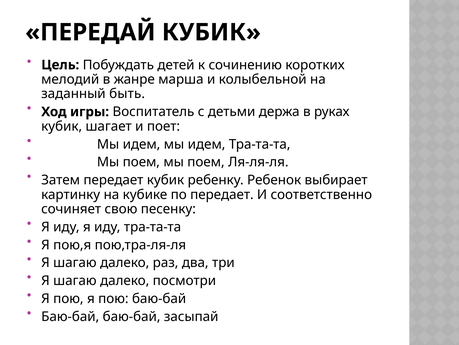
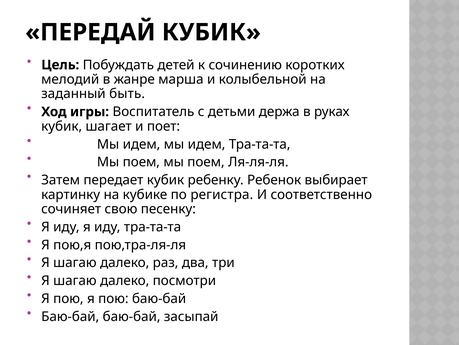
по передает: передает -> регистра (222, 194)
